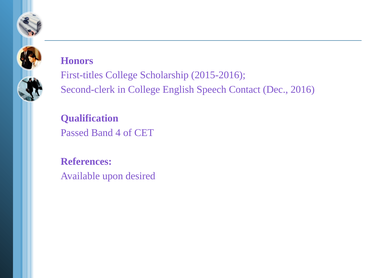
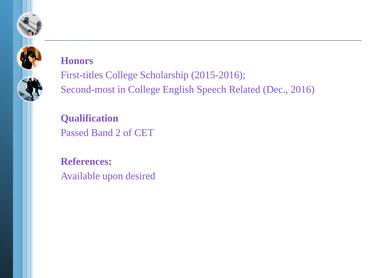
Second-clerk: Second-clerk -> Second-most (88, 89)
Contact: Contact -> Related (245, 89)
4: 4 -> 2 (118, 133)
